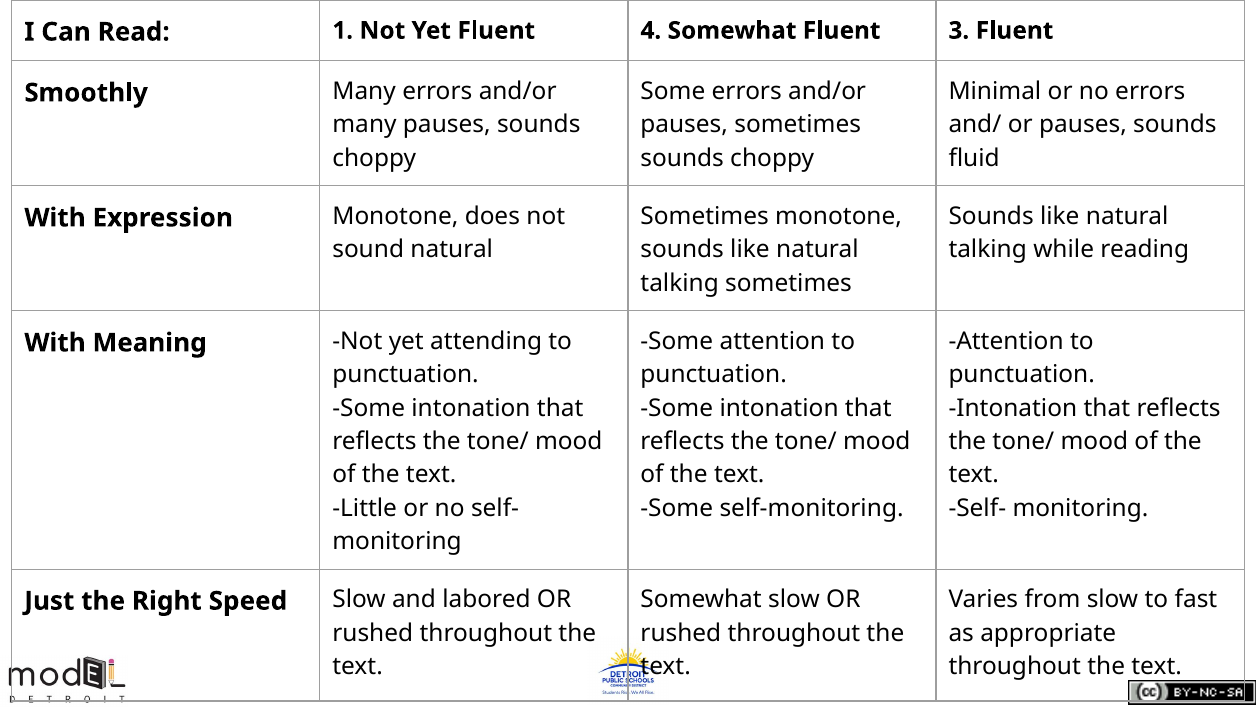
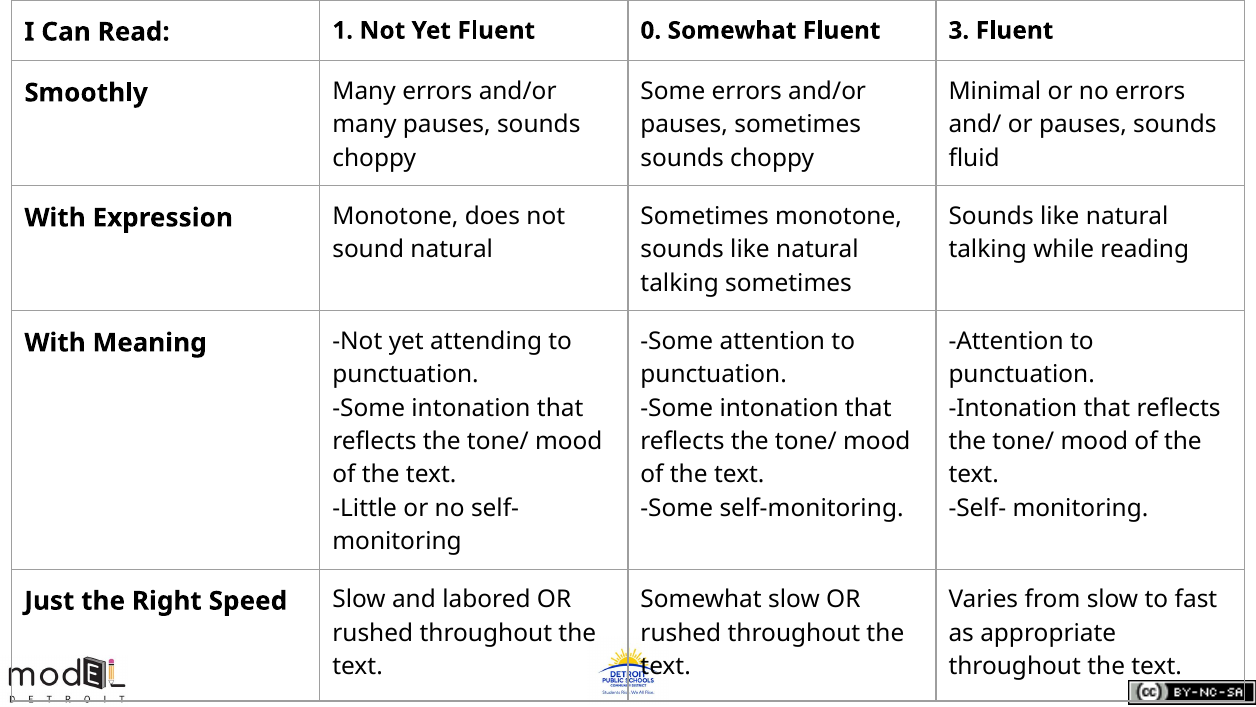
4: 4 -> 0 (651, 31)
